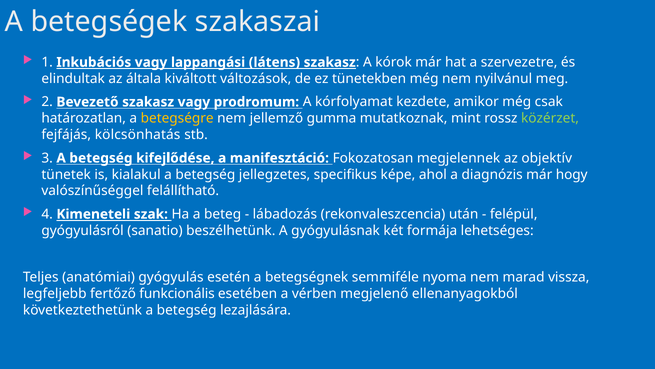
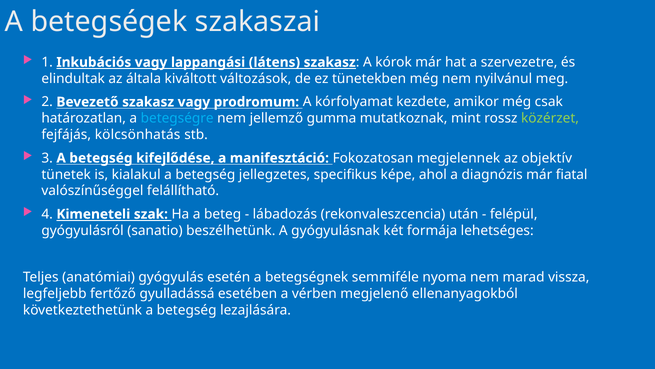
betegségre colour: yellow -> light blue (177, 118)
hogy: hogy -> fiatal (572, 174)
funkcionális: funkcionális -> gyulladássá (177, 293)
